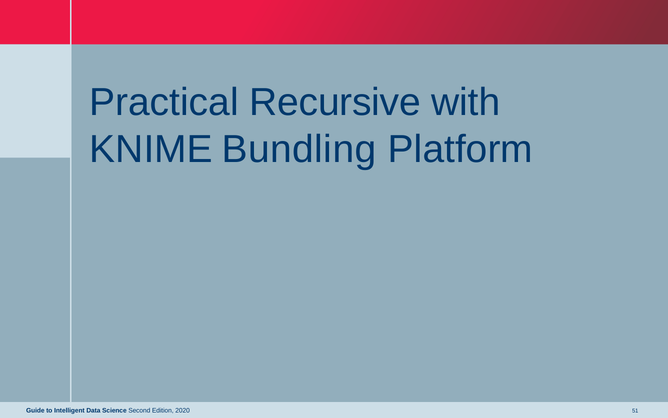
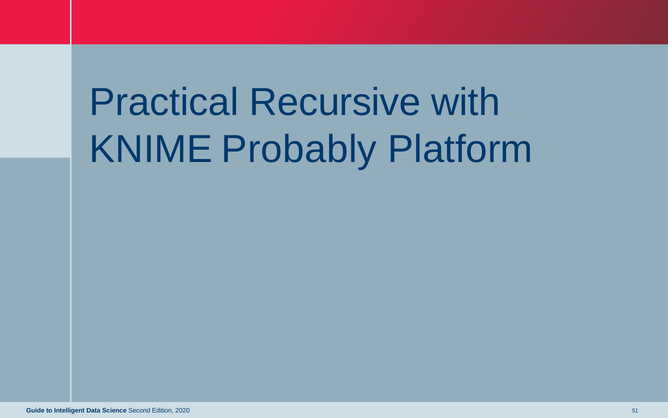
Bundling: Bundling -> Probably (299, 149)
